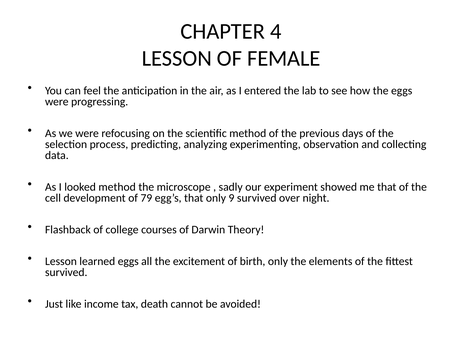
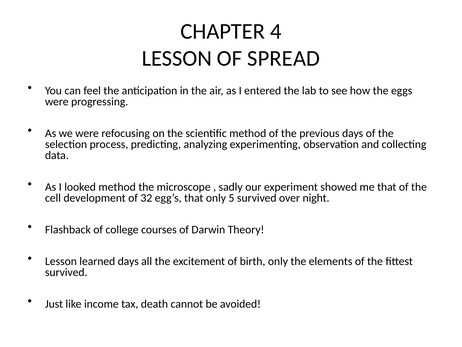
FEMALE: FEMALE -> SPREAD (284, 58)
79: 79 -> 32 (146, 198)
9: 9 -> 5 (231, 198)
learned eggs: eggs -> days (128, 261)
